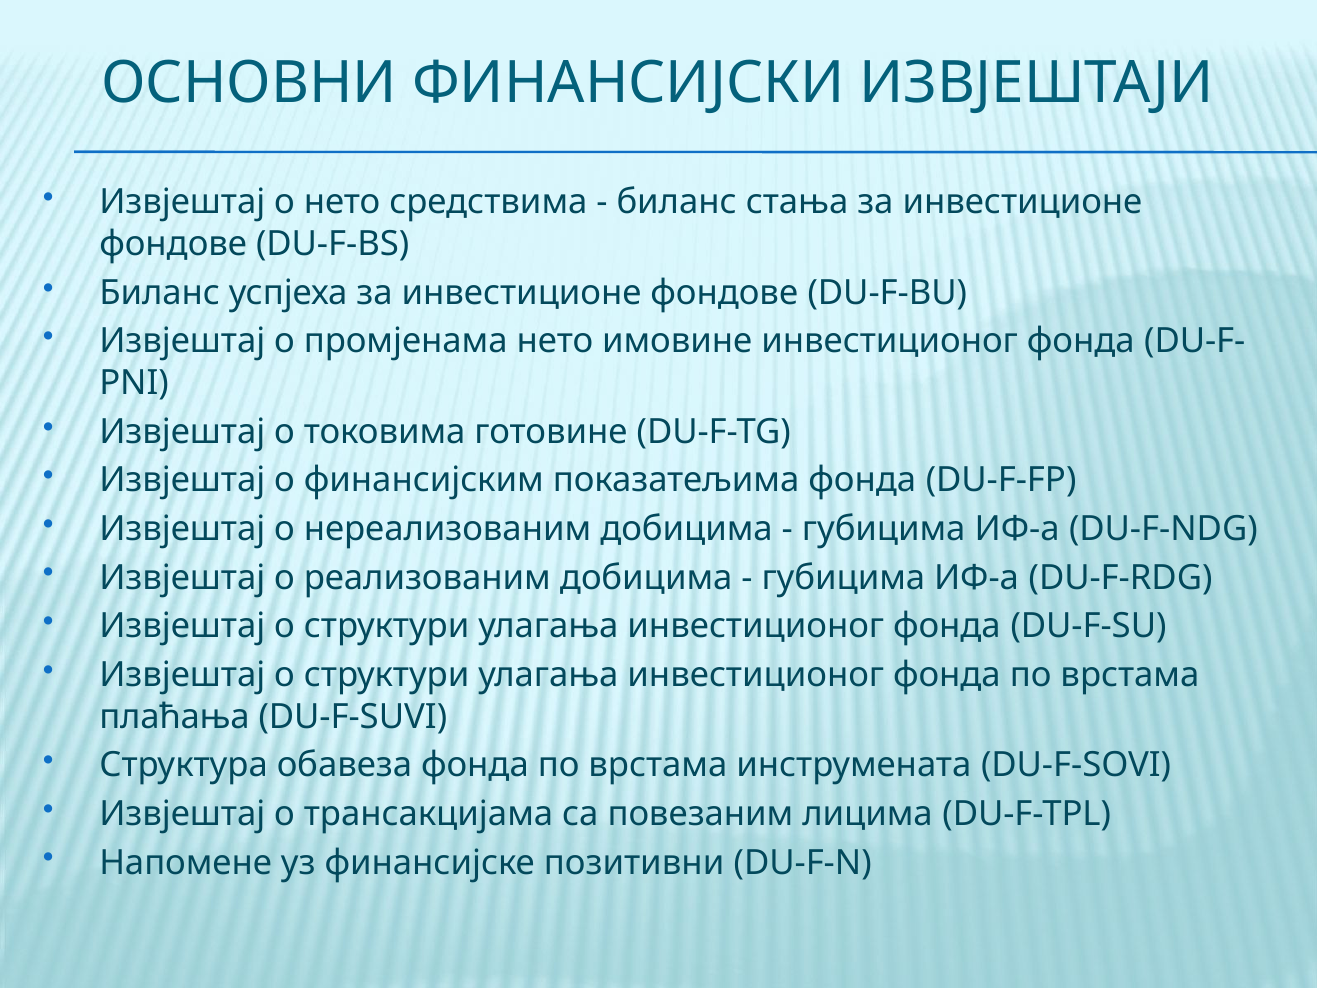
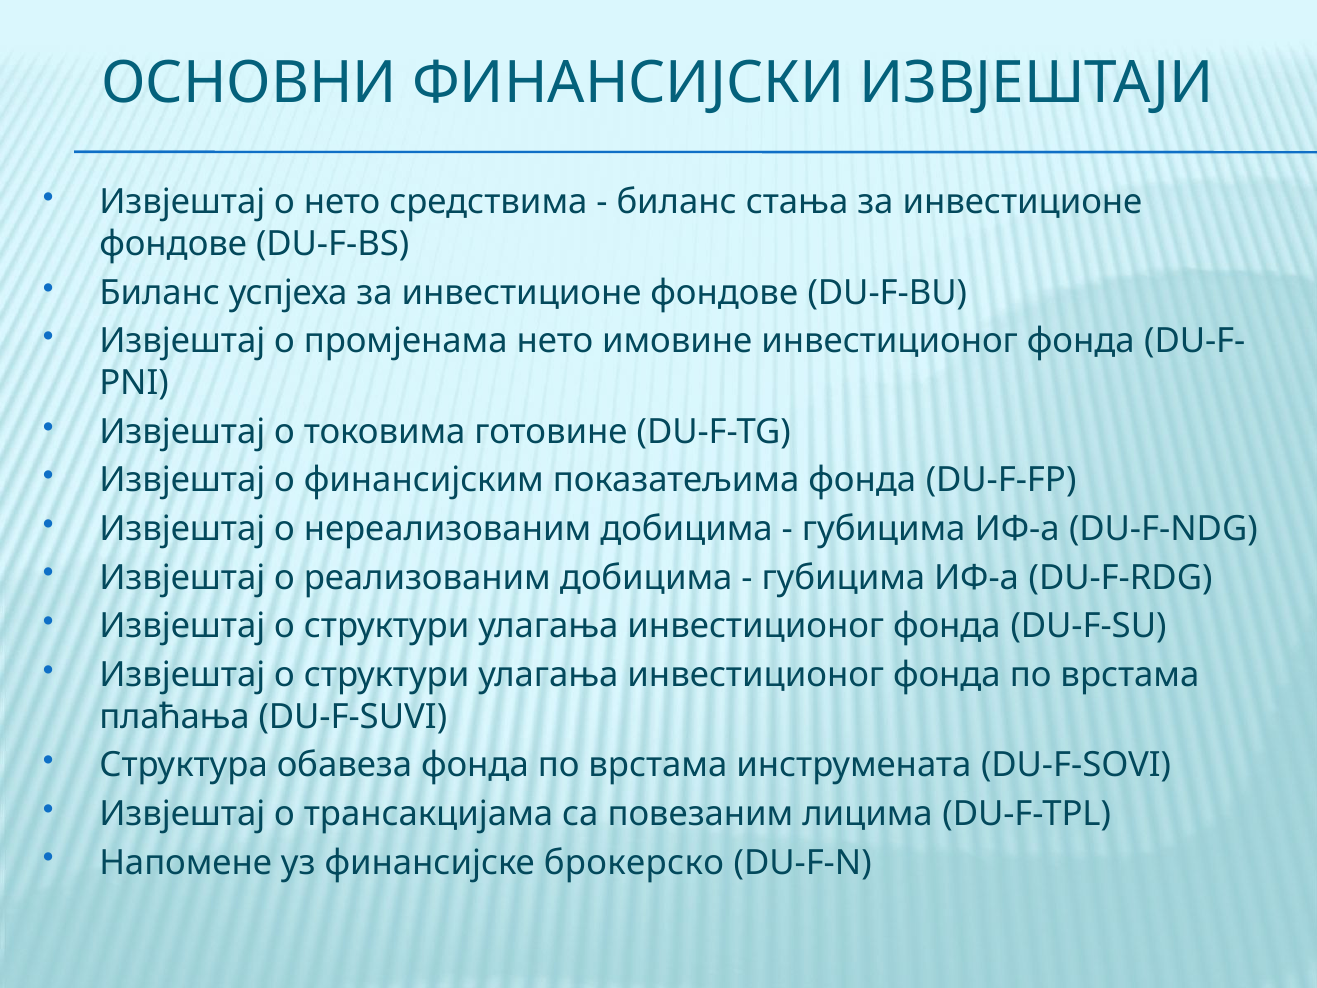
позитивни: позитивни -> брокерско (634, 862)
